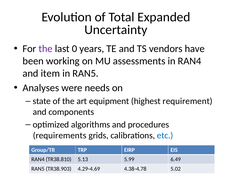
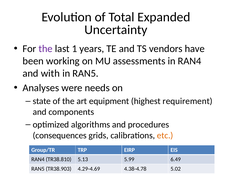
0: 0 -> 1 (75, 49)
item: item -> with (50, 73)
requirements: requirements -> consequences (60, 135)
etc colour: blue -> orange (165, 135)
